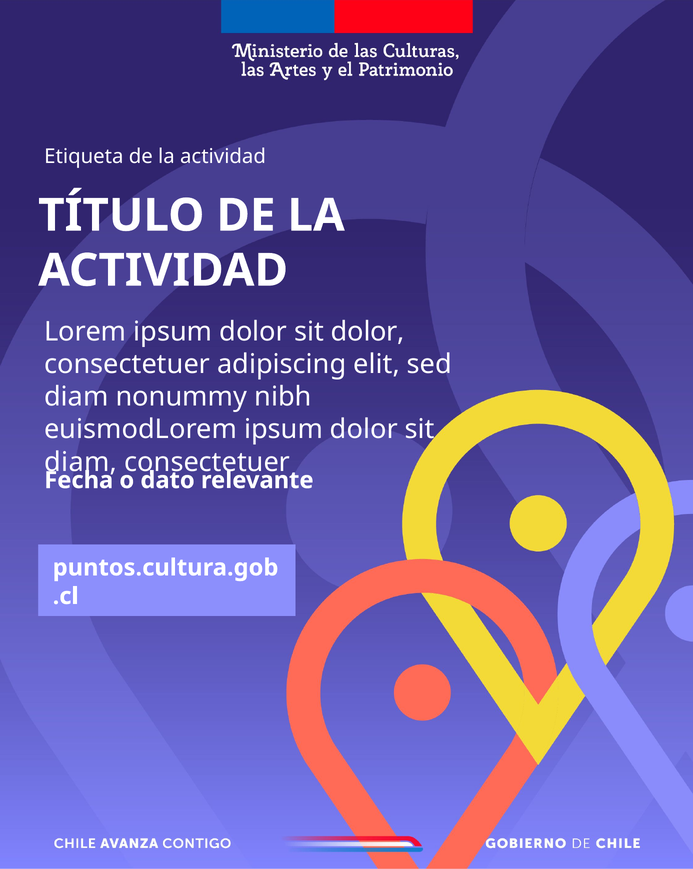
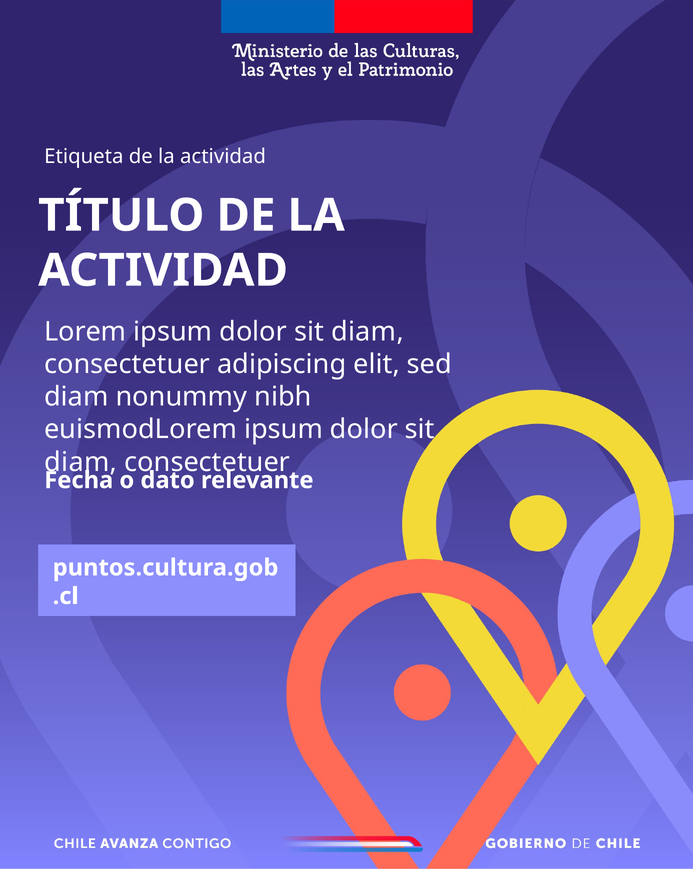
dolor: dolor -> diam (368, 331)
